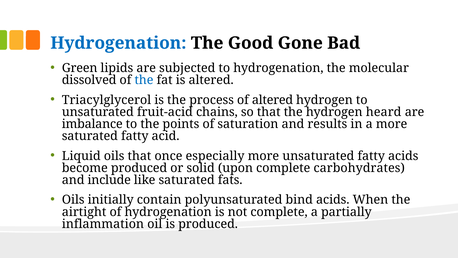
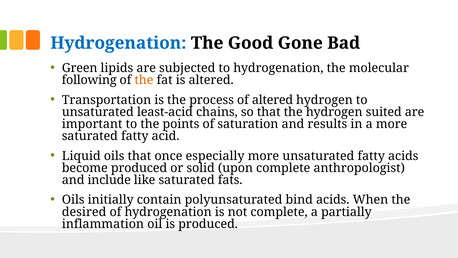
dissolved: dissolved -> following (89, 80)
the colour: blue -> orange (144, 80)
Triacylglycerol: Triacylglycerol -> Transportation (107, 100)
fruit-acid: fruit-acid -> least-acid (165, 112)
heard: heard -> suited (384, 112)
imbalance: imbalance -> important (92, 124)
carbohydrates: carbohydrates -> anthropologist (359, 168)
airtight: airtight -> desired (84, 212)
